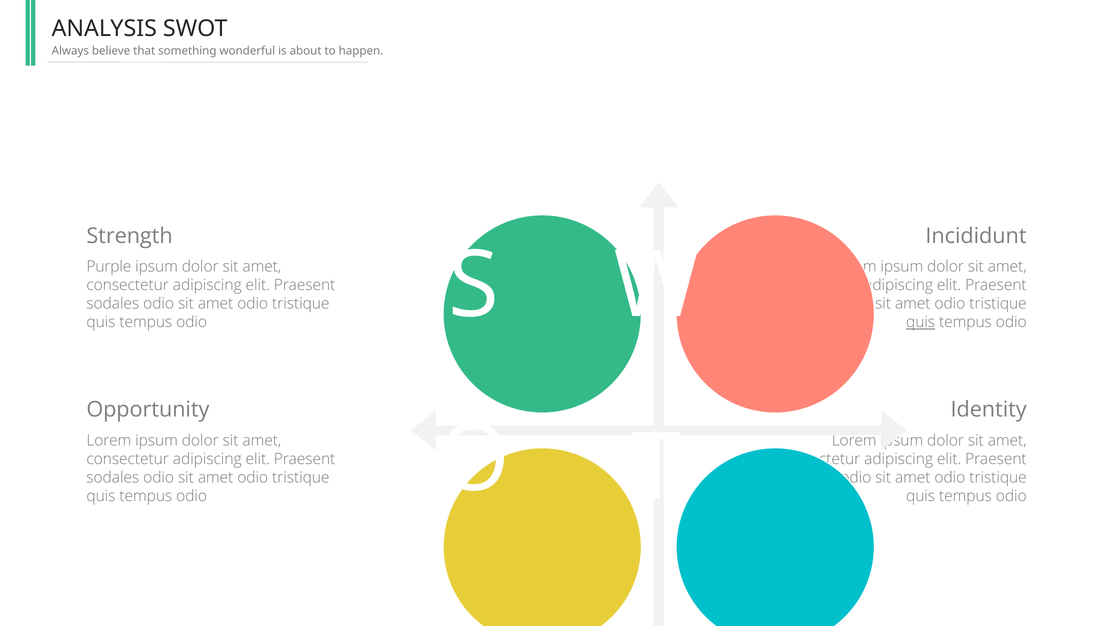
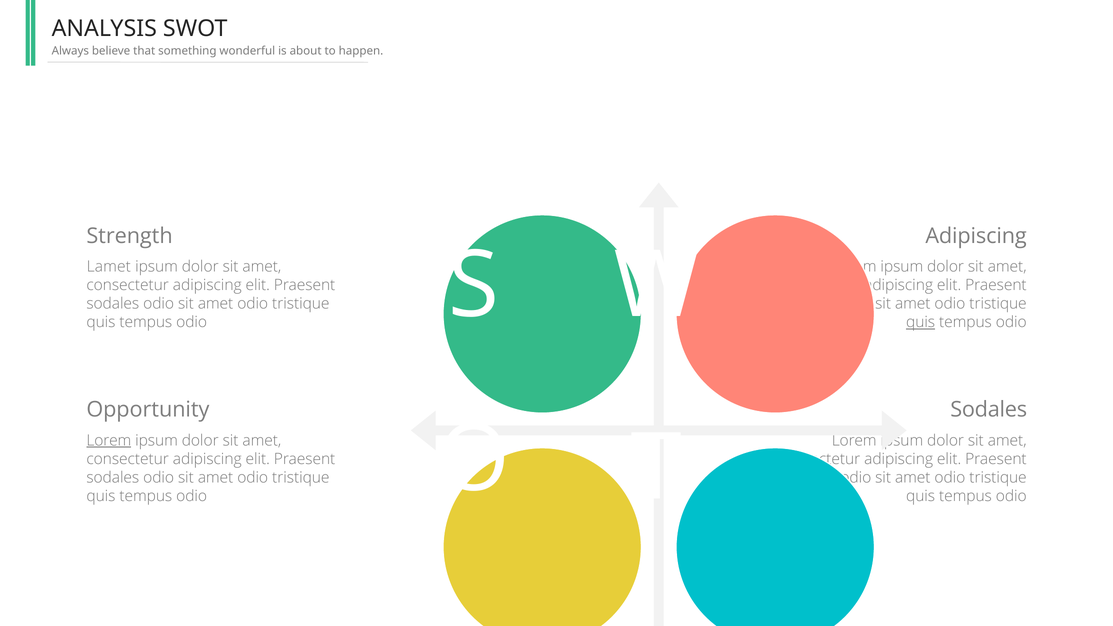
Incididunt: Incididunt -> Adipiscing (976, 236)
Purple: Purple -> Lamet (109, 267)
Identity: Identity -> Sodales (989, 410)
Lorem underline: none -> present (109, 441)
